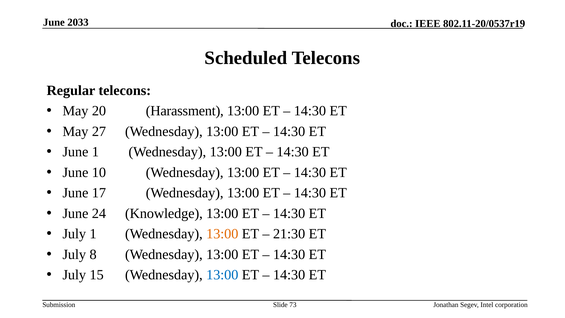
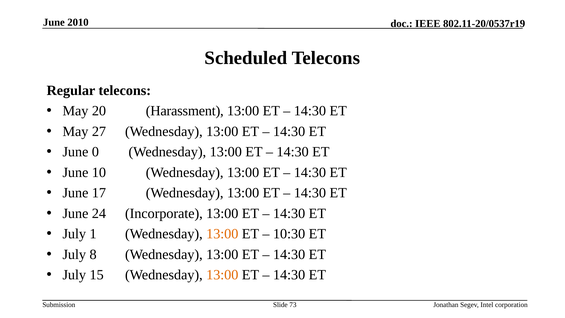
2033: 2033 -> 2010 (78, 22)
June 1: 1 -> 0 (95, 152)
Knowledge: Knowledge -> Incorporate (164, 213)
21:30: 21:30 -> 10:30 (289, 234)
13:00 colour: blue -> orange (222, 275)
